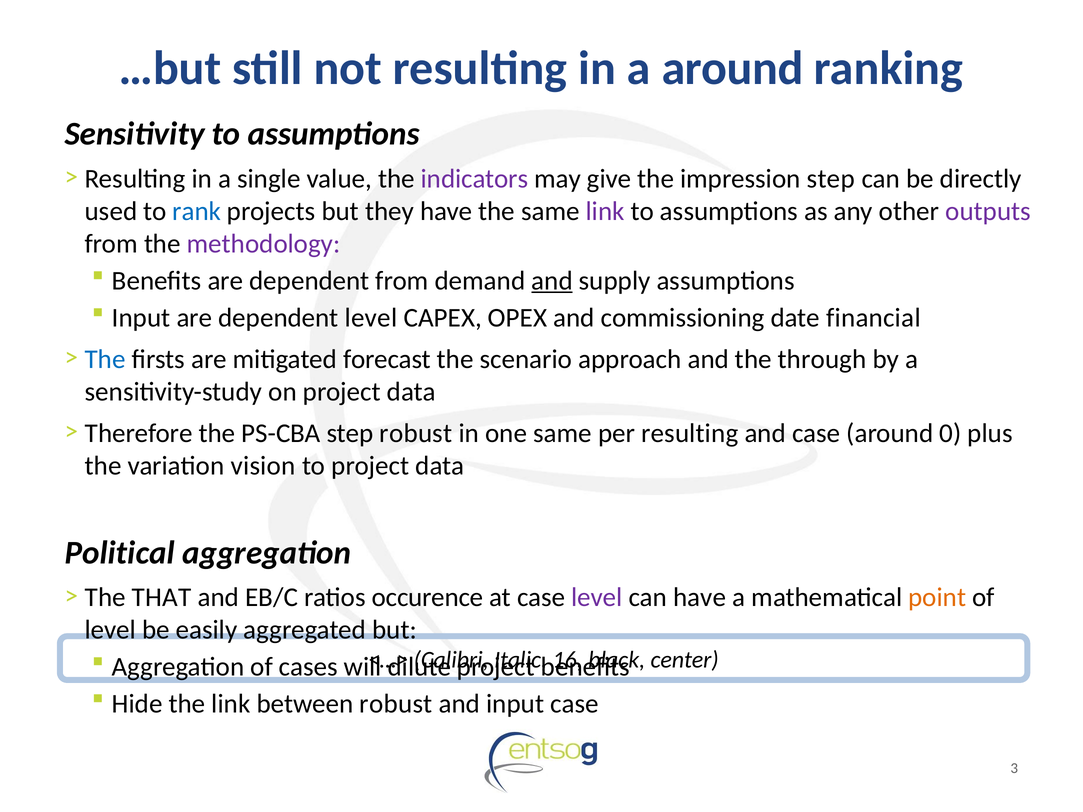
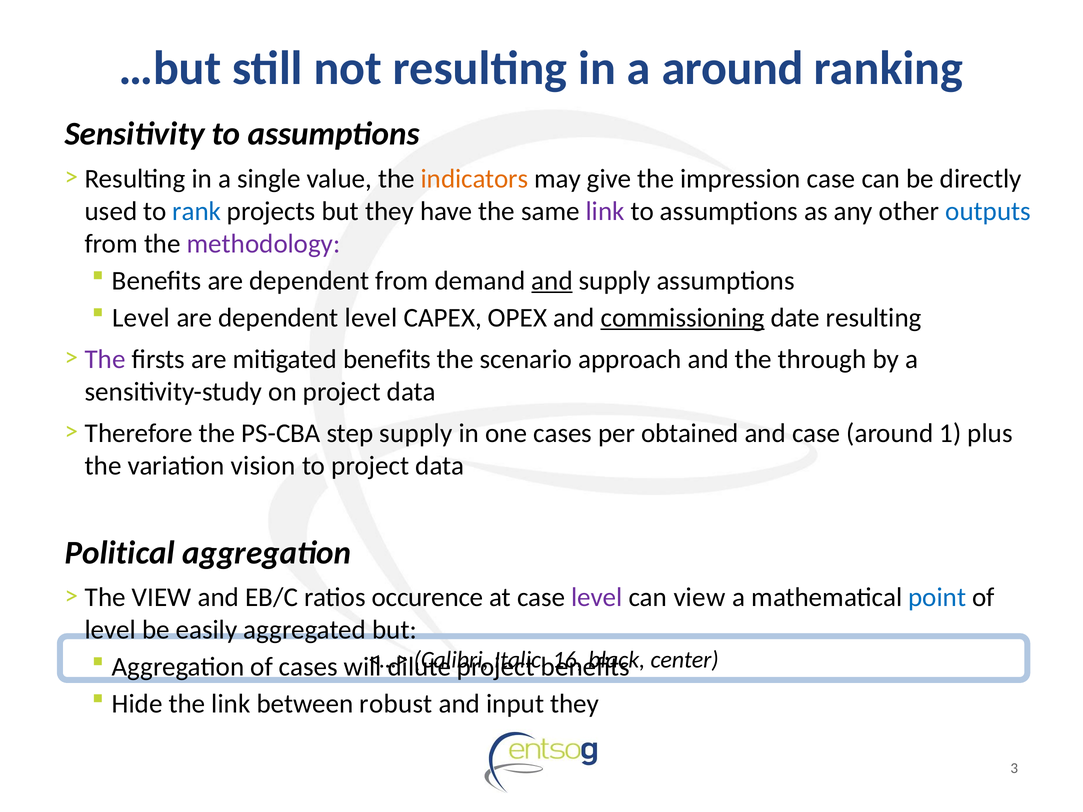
indicators colour: purple -> orange (475, 179)
impression step: step -> case (831, 179)
outputs colour: purple -> blue (988, 211)
Input: Input -> Level (141, 318)
commissioning underline: none -> present (683, 318)
date financial: financial -> resulting (874, 318)
The colour: blue -> purple (105, 359)
mitigated forecast: forecast -> benefits (387, 359)
step robust: robust -> supply (416, 433)
one same: same -> cases (563, 433)
per resulting: resulting -> obtained (690, 433)
0: 0 -> 1 (950, 433)
The THAT: THAT -> VIEW (162, 598)
can have: have -> view (700, 598)
point colour: orange -> blue (937, 598)
input case: case -> they (575, 704)
